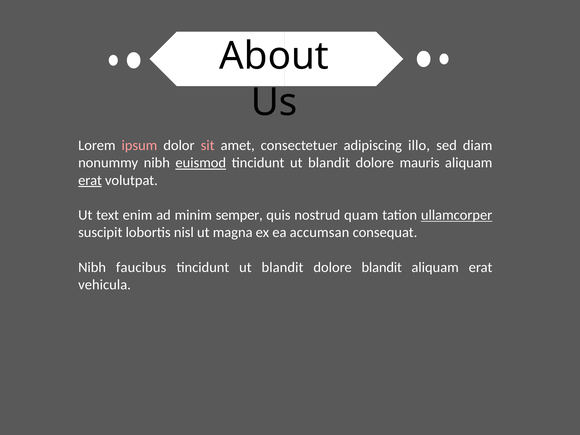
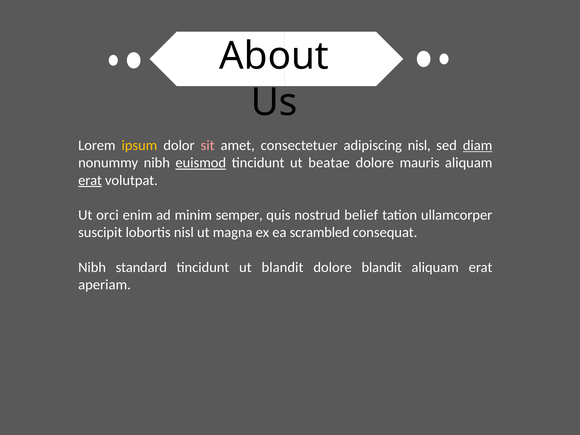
ipsum colour: pink -> yellow (139, 145)
adipiscing illo: illo -> nisl (419, 145)
diam underline: none -> present (478, 145)
blandit: blandit -> beatae (329, 163)
text: text -> orci (107, 215)
quam: quam -> belief (361, 215)
ullamcorper underline: present -> none (457, 215)
accumsan: accumsan -> scrambled (320, 232)
faucibus: faucibus -> standard (141, 267)
vehicula: vehicula -> aperiam (105, 285)
